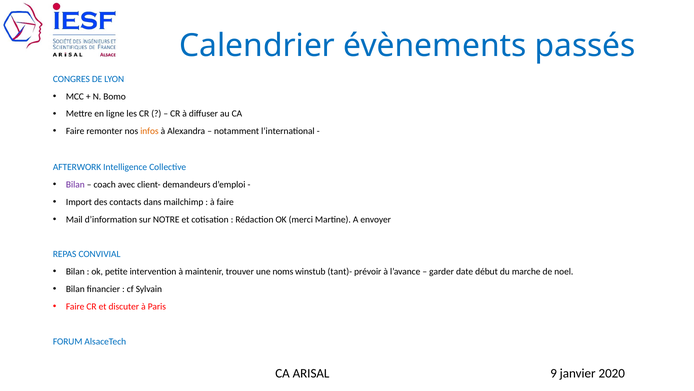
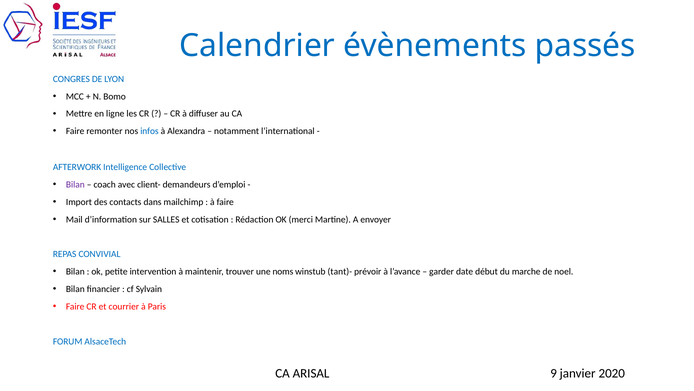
infos colour: orange -> blue (149, 131)
NOTRE: NOTRE -> SALLES (166, 219)
discuter: discuter -> courrier (124, 306)
